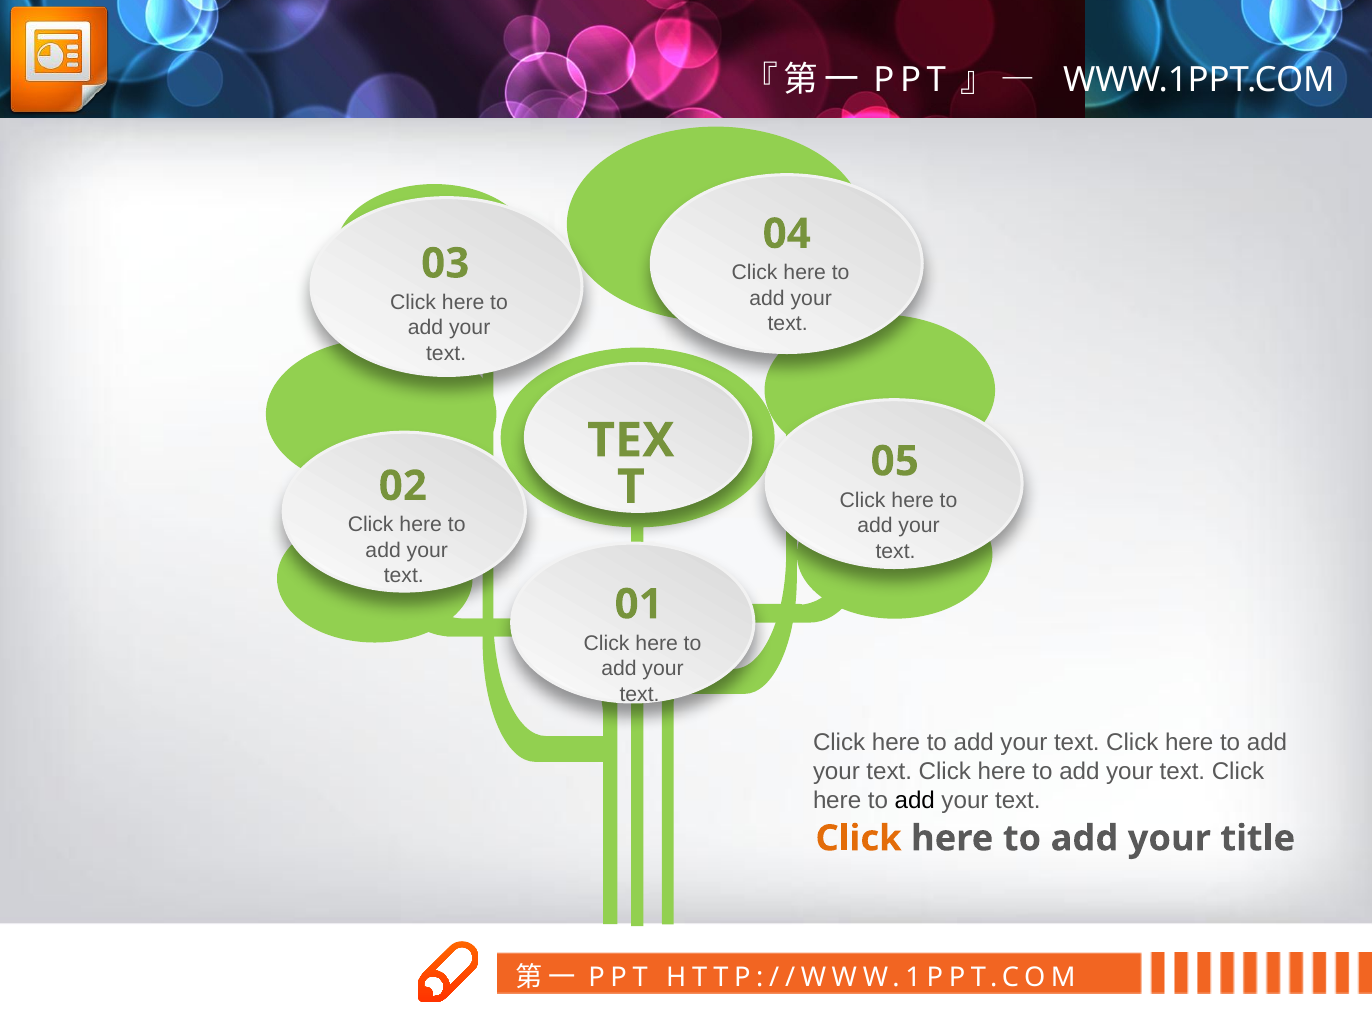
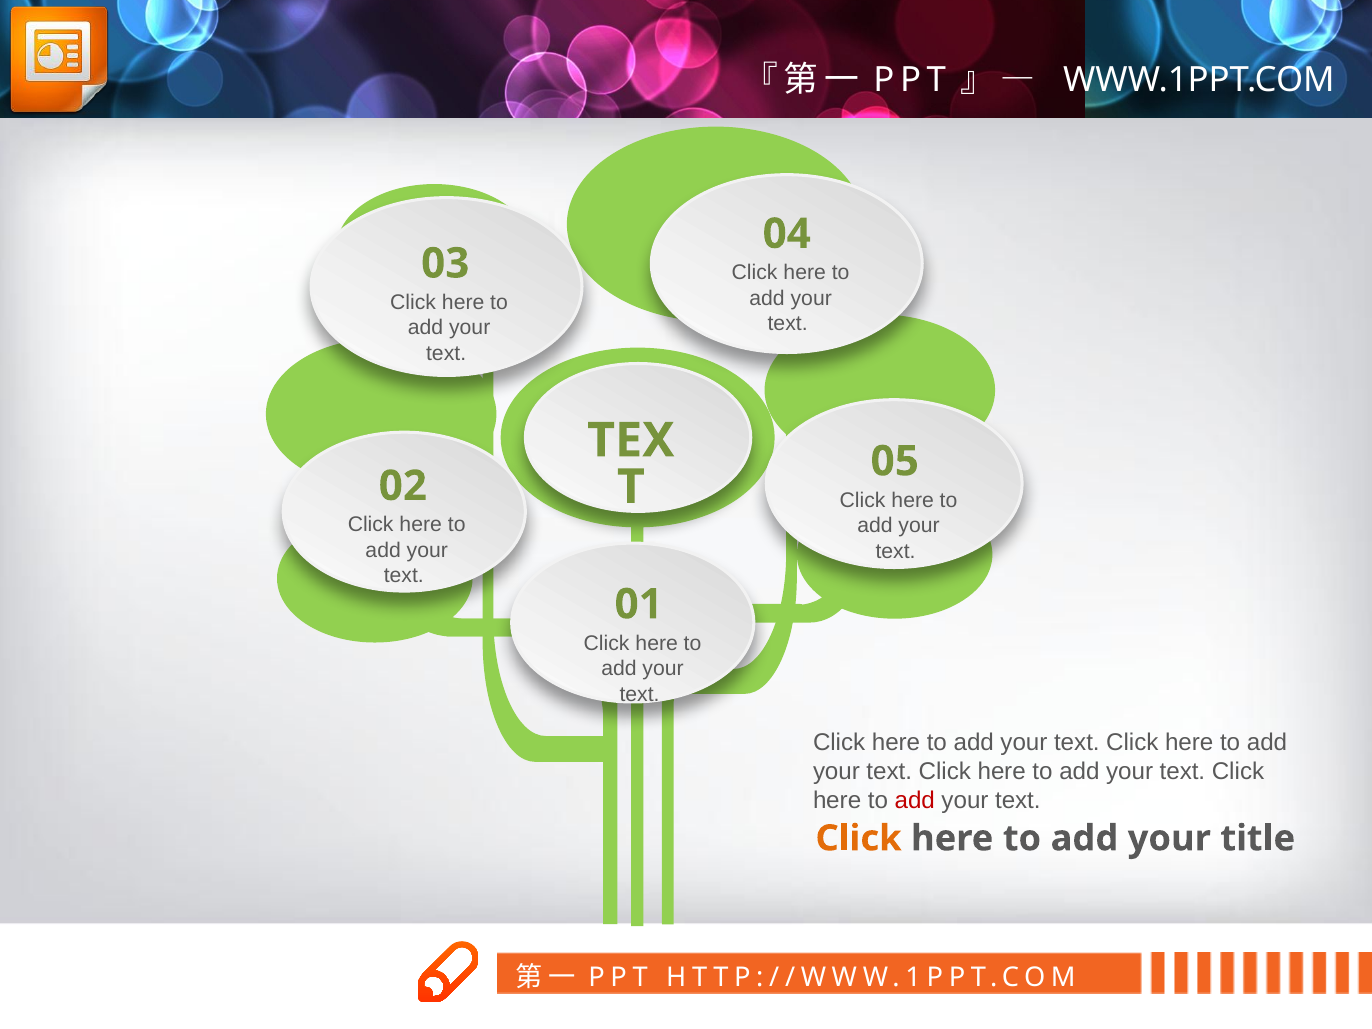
add colour: black -> red (915, 801)
